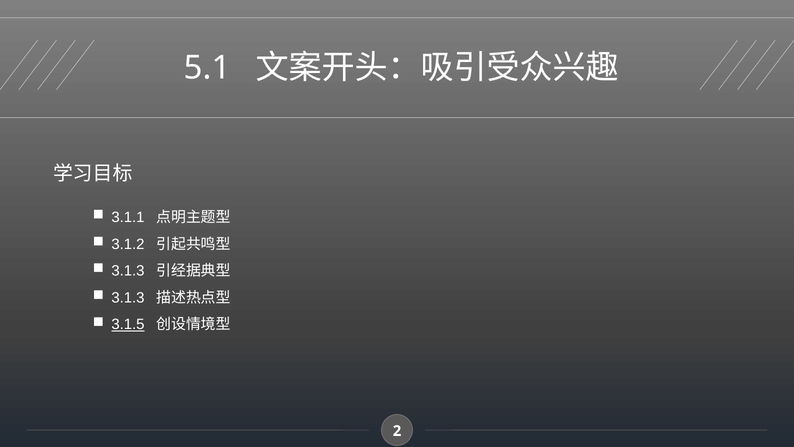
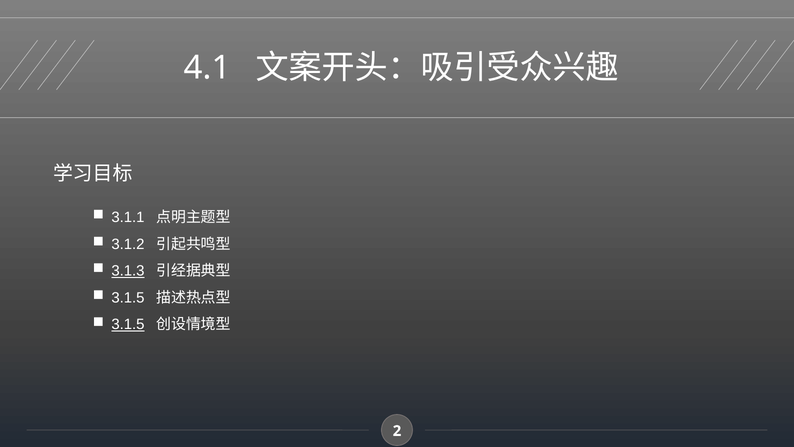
5.1: 5.1 -> 4.1 (207, 68)
3.1.3 underline: none -> present (128, 271)
3.1.3: 3.1.3 -> 3.1.5 (128, 297)
